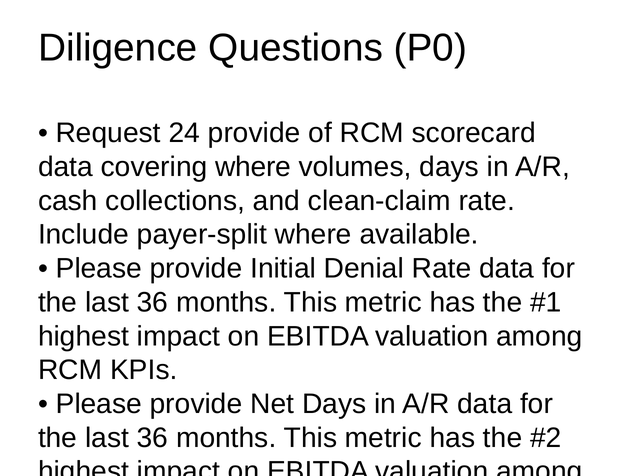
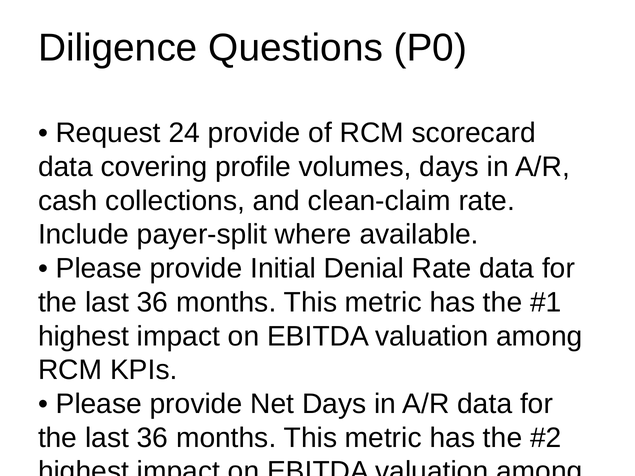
covering where: where -> profile (253, 167)
